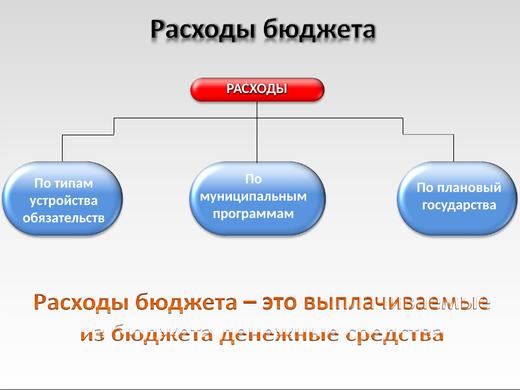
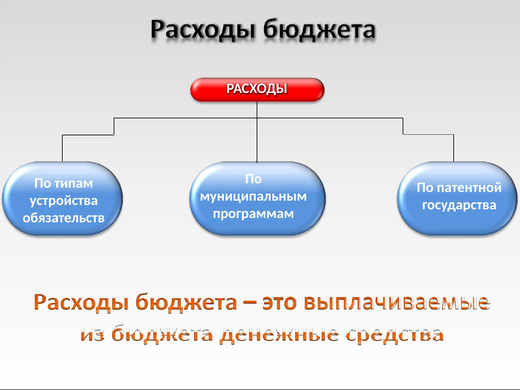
плановый: плановый -> патентной (469, 187)
